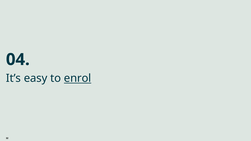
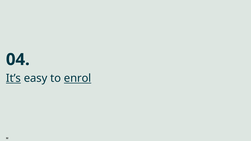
It’s underline: none -> present (13, 78)
